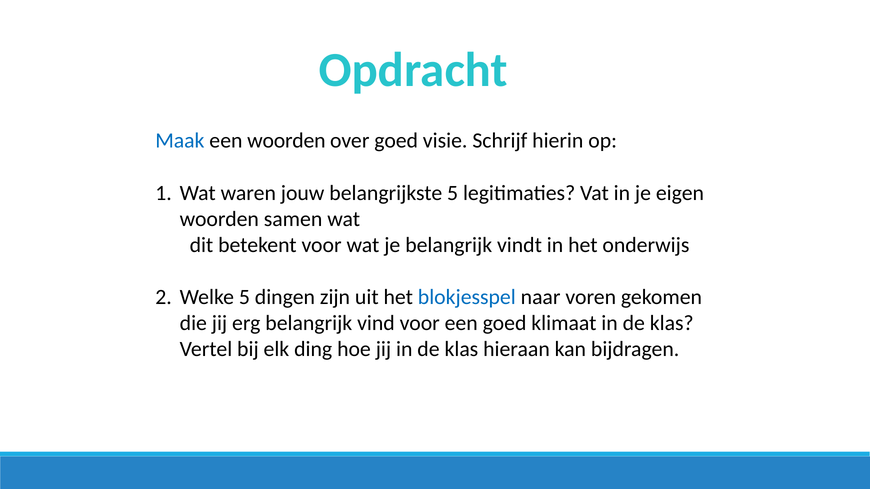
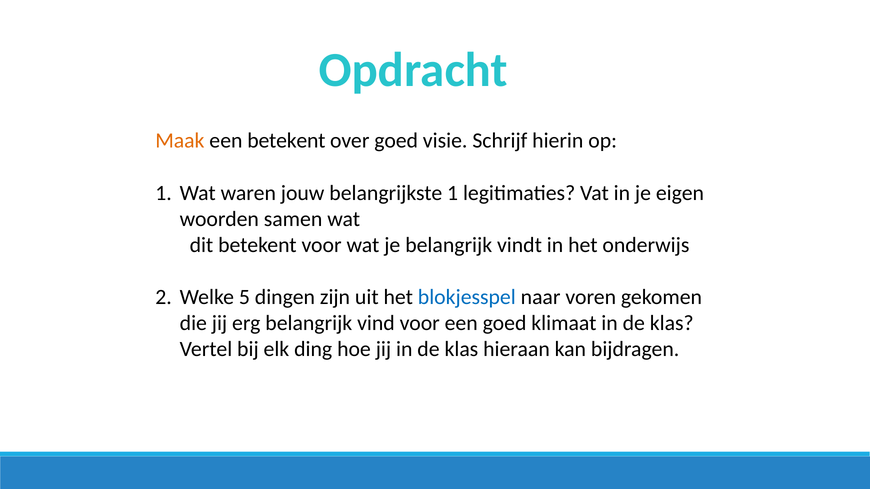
Maak colour: blue -> orange (180, 141)
een woorden: woorden -> betekent (286, 141)
belangrijkste 5: 5 -> 1 (453, 193)
